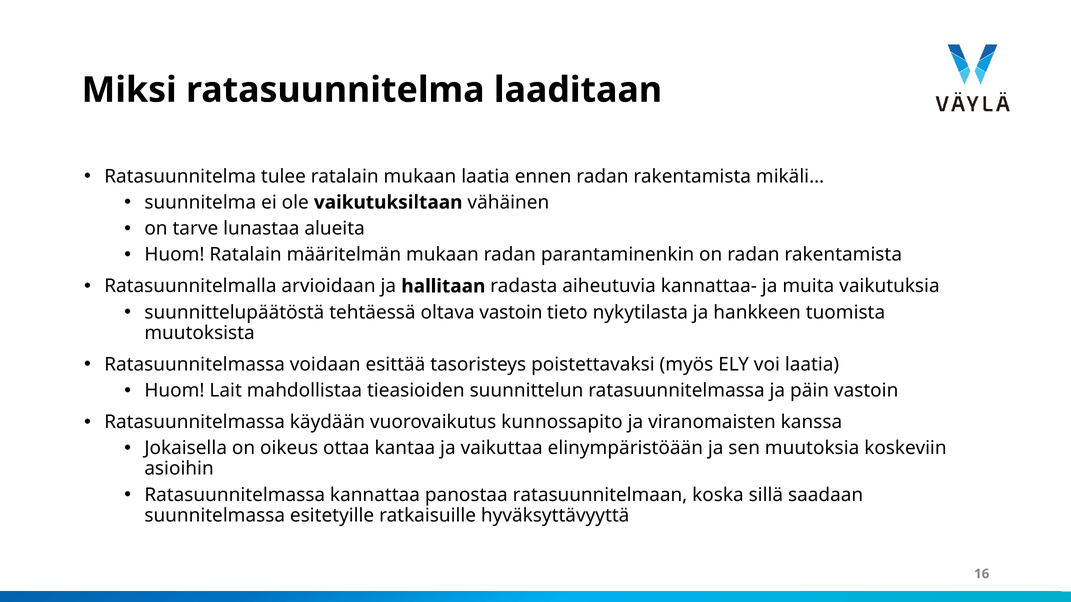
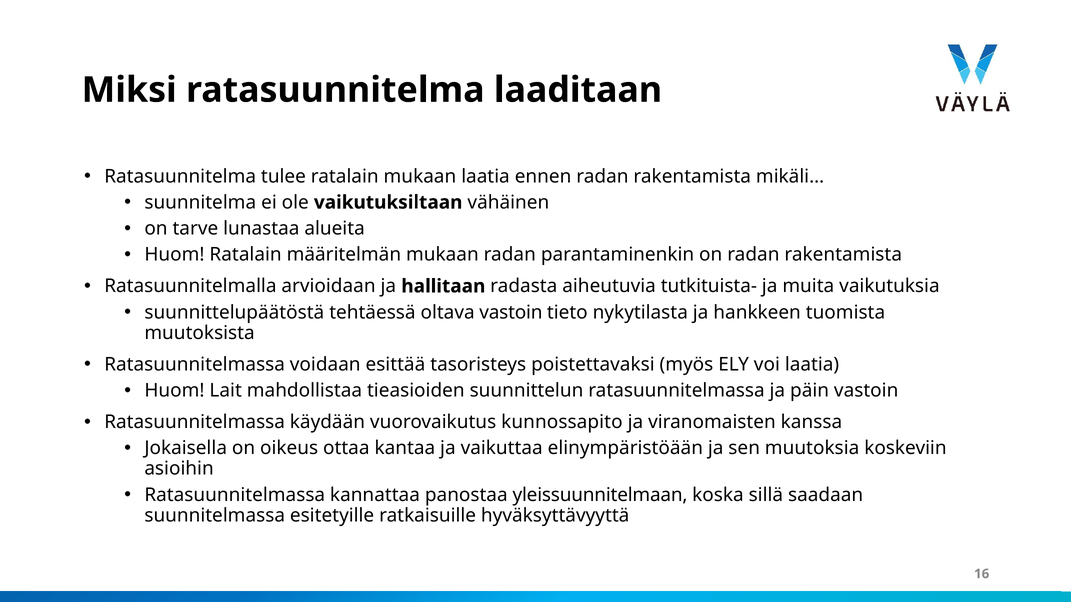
kannattaa-: kannattaa- -> tutkituista- (709, 286)
ratasuunnitelmaan: ratasuunnitelmaan -> yleissuunnitelmaan (600, 495)
